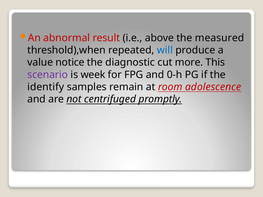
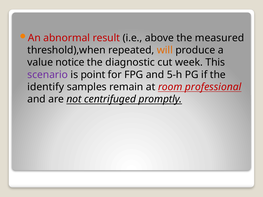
will colour: blue -> orange (165, 50)
more: more -> week (189, 62)
week: week -> point (93, 75)
0-h: 0-h -> 5-h (175, 75)
adolescence: adolescence -> professional (213, 87)
